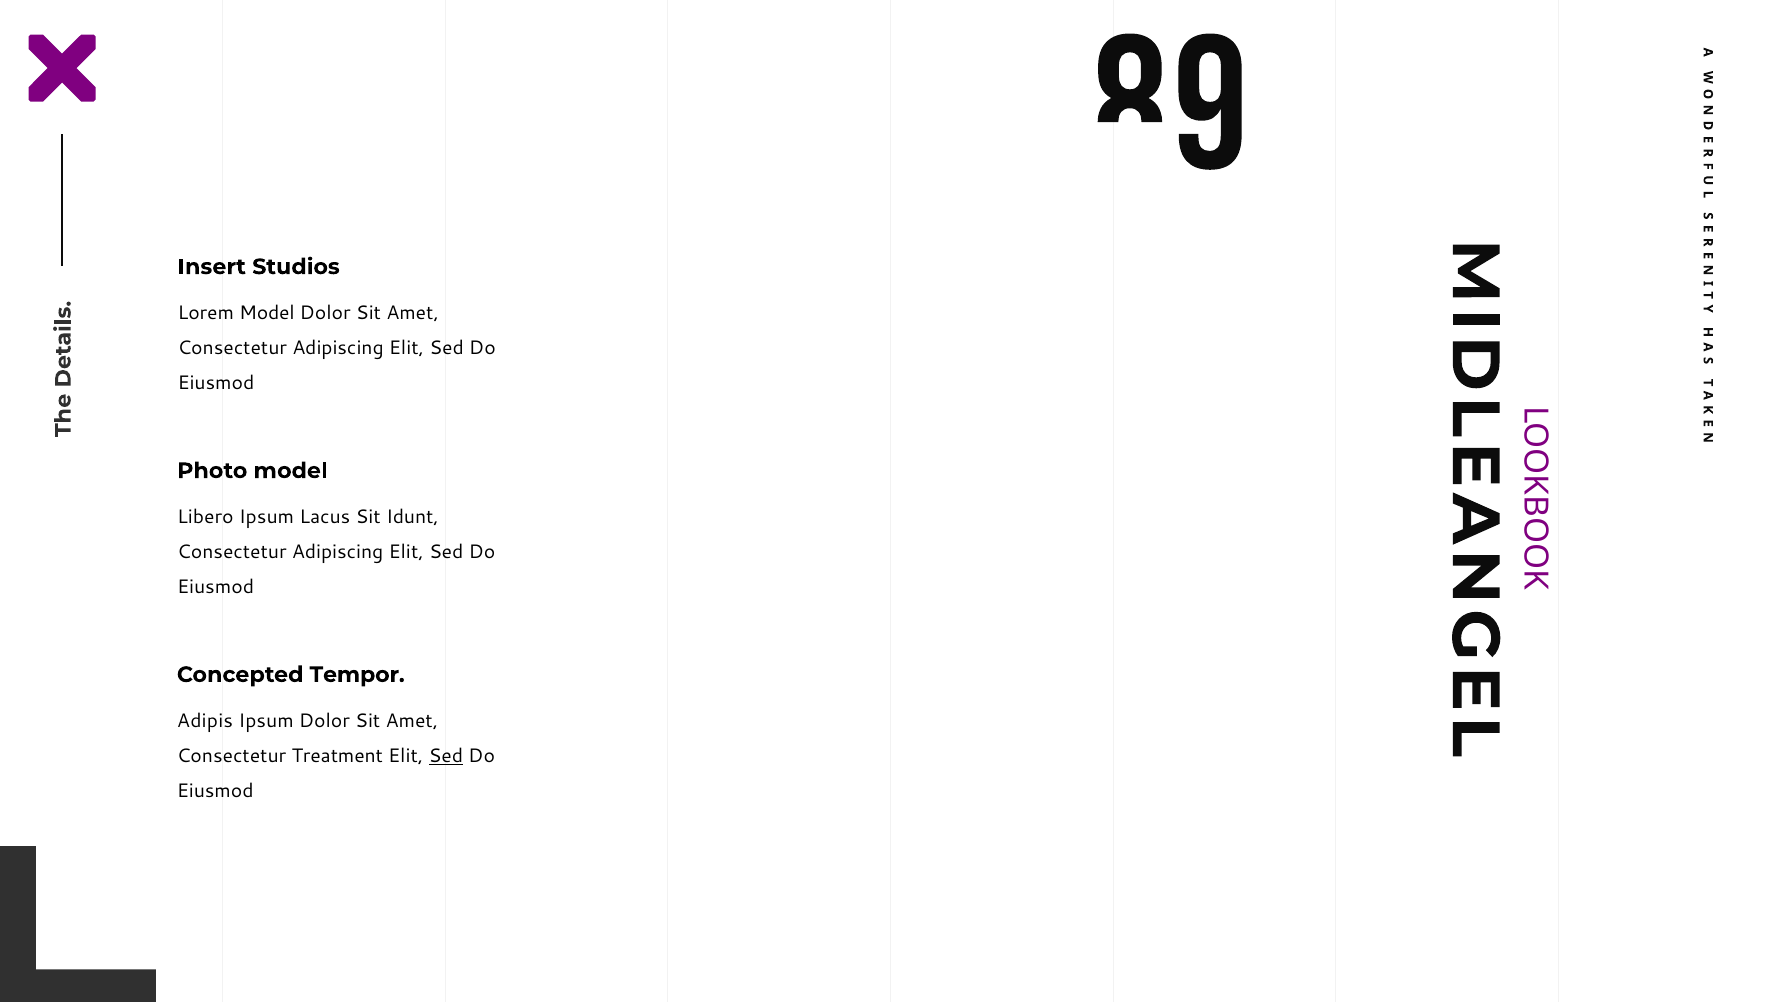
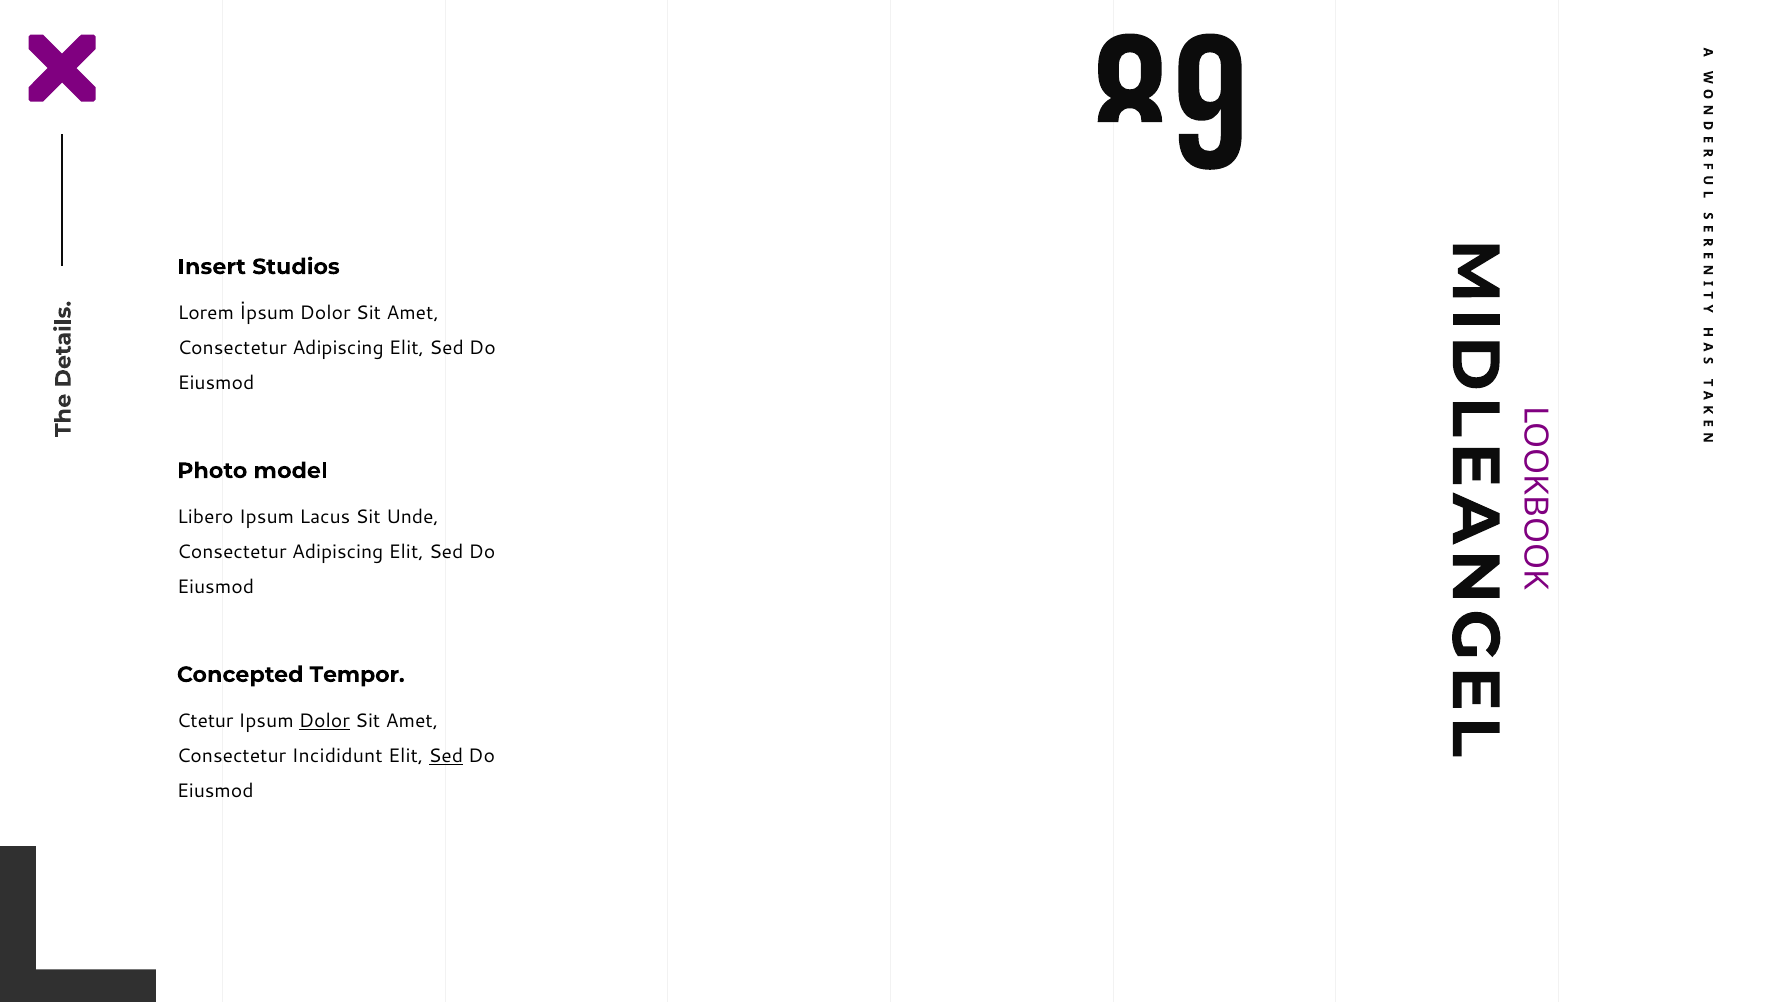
Lorem Model: Model -> İpsum (267, 313)
Idunt: Idunt -> Unde (412, 517)
Adipis: Adipis -> Ctetur (205, 721)
Dolor underline: none -> present (324, 721)
Treatment: Treatment -> Incididunt (337, 756)
